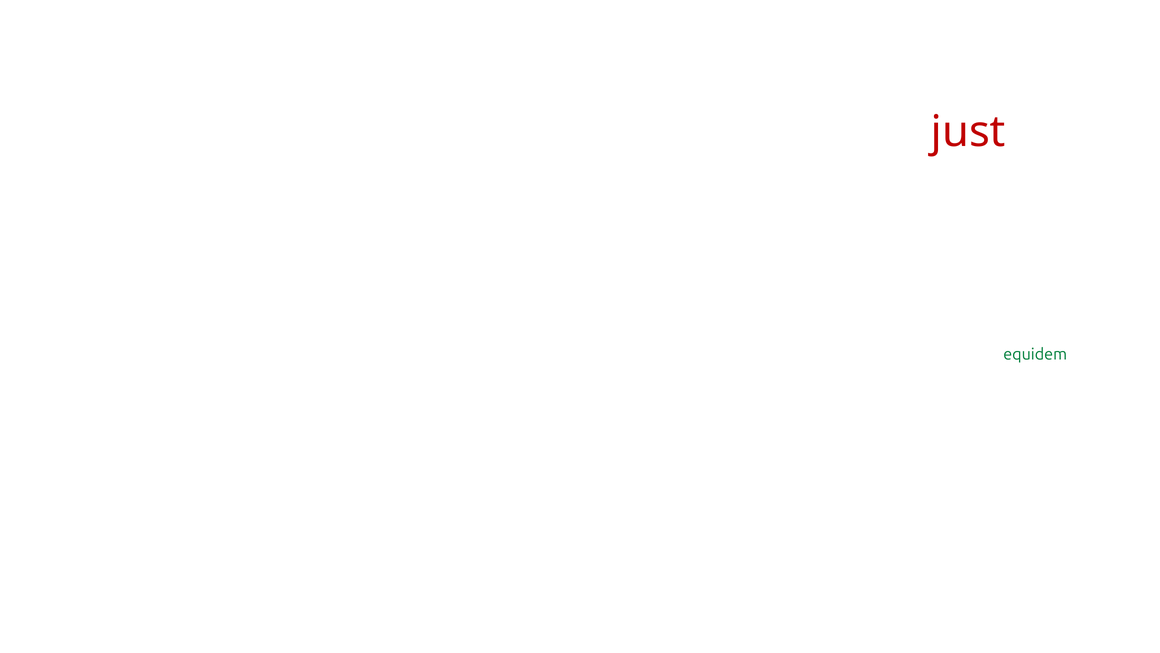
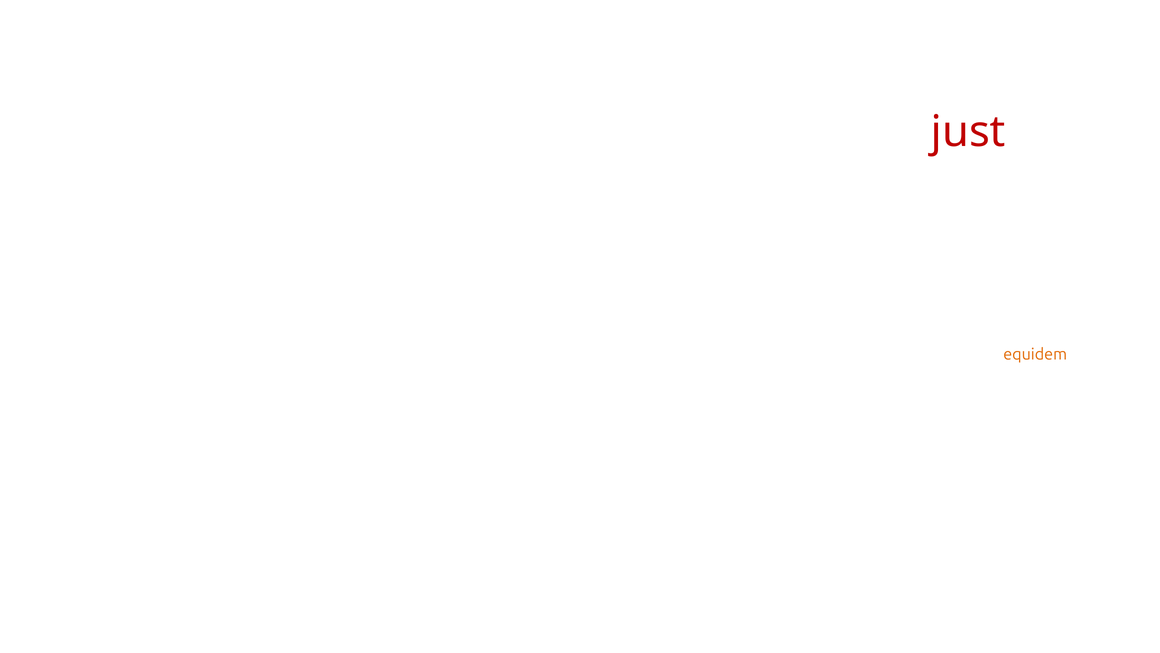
equidem colour: green -> orange (1035, 354)
